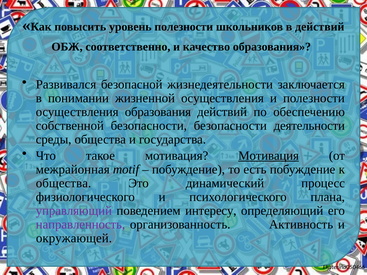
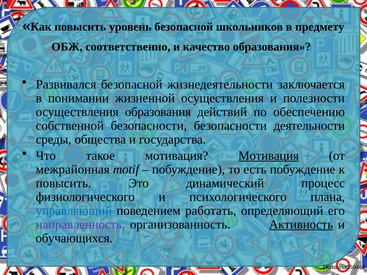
уровень полезности: полезности -> безопасной (184, 27)
в действий: действий -> предмету (320, 27)
общества: общества -> повысить (64, 183)
управляющий colour: purple -> blue (74, 211)
интересу: интересу -> работать (211, 211)
Активность underline: none -> present (301, 225)
окружающей: окружающей -> обучающихся (74, 238)
